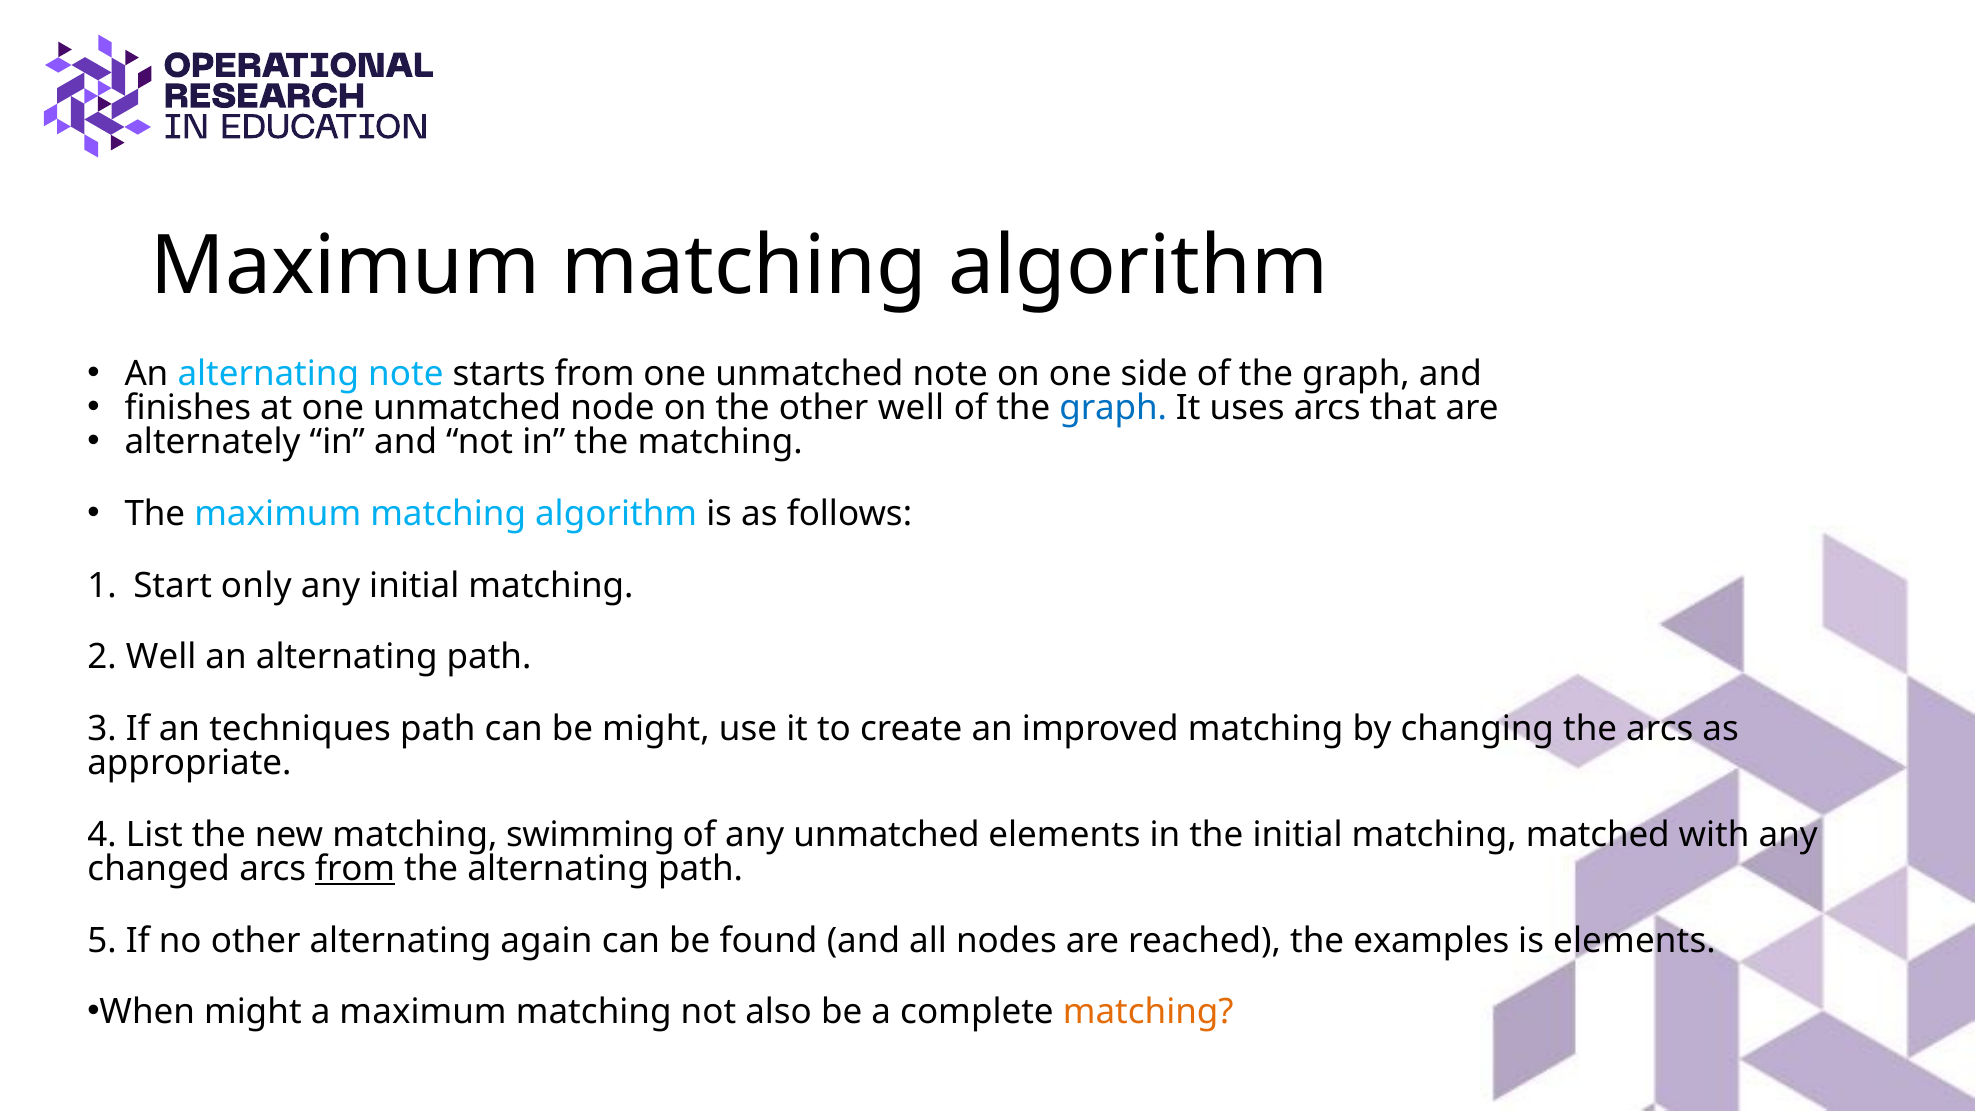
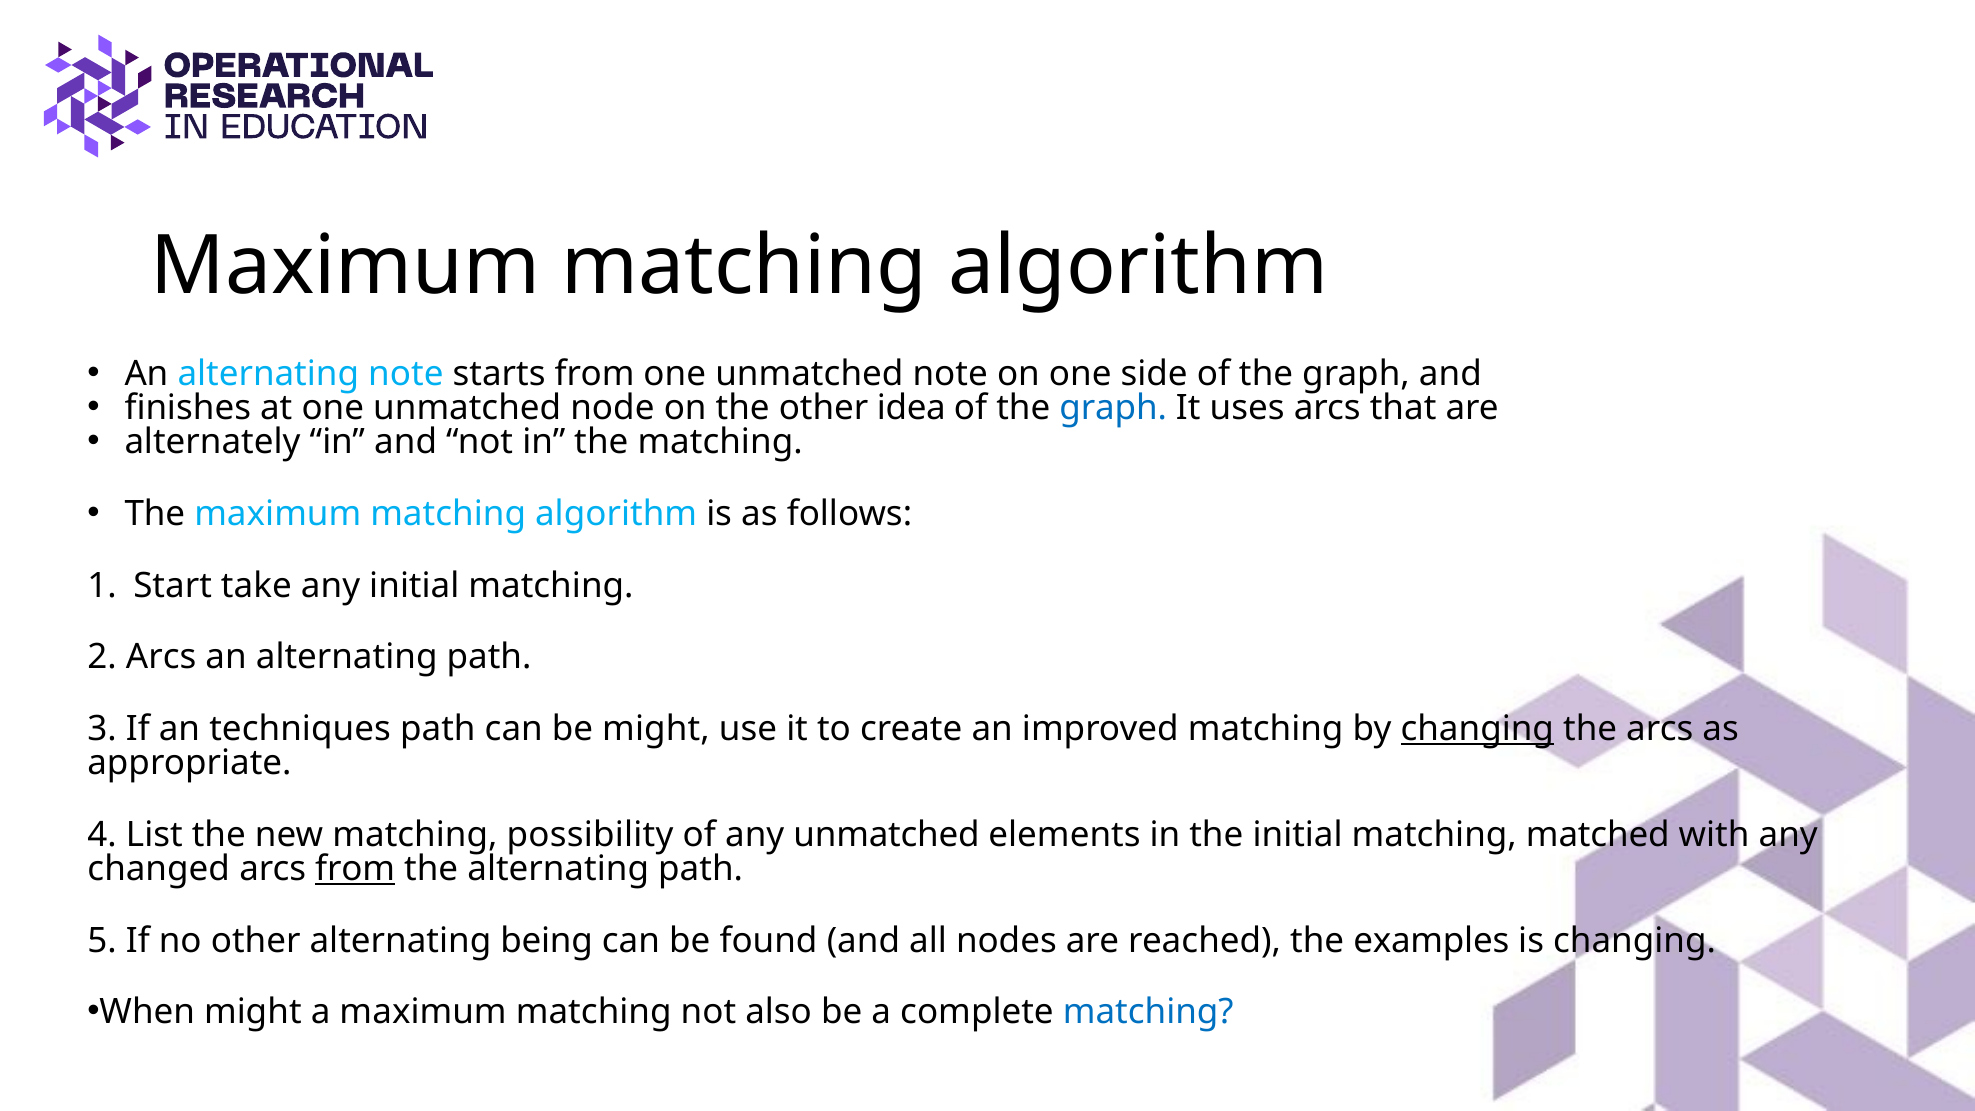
other well: well -> idea (911, 408)
only: only -> take (256, 585)
2 Well: Well -> Arcs (161, 657)
changing underline: none -> present (1477, 729)
swimming: swimming -> possibility (590, 835)
again: again -> being (547, 941)
is elements: elements -> changing (1635, 941)
matching colour: orange -> blue (1148, 1012)
